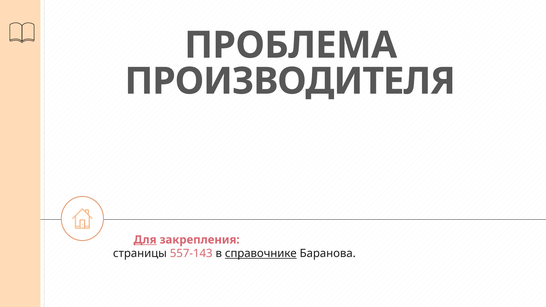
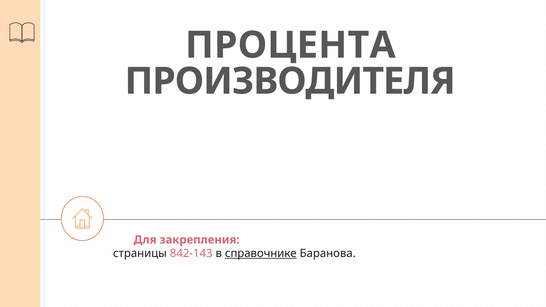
ПРОБЛЕМА: ПРОБЛЕМА -> ПРОЦЕНТА (290, 45)
Для underline: present -> none (145, 240)
557-143: 557-143 -> 842-143 (191, 254)
